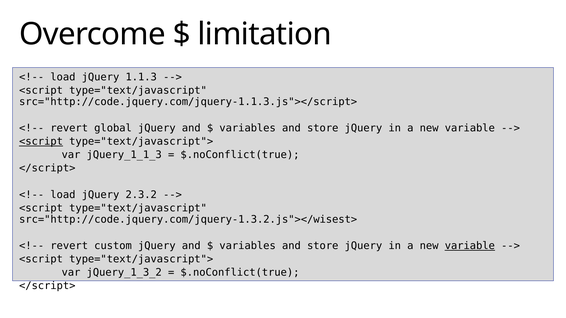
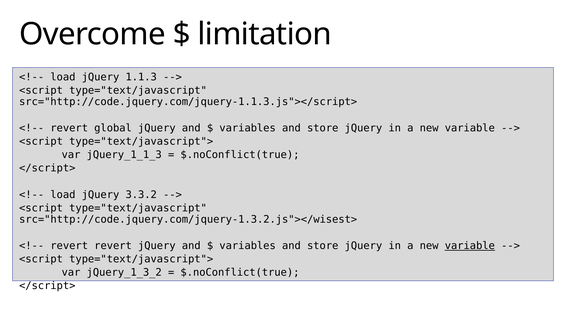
<script underline: present -> none (41, 142)
2.3.2: 2.3.2 -> 3.3.2 (141, 195)
revert custom: custom -> revert (113, 246)
